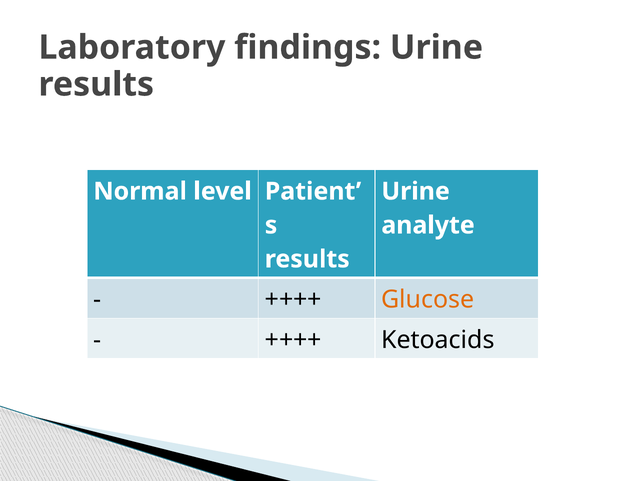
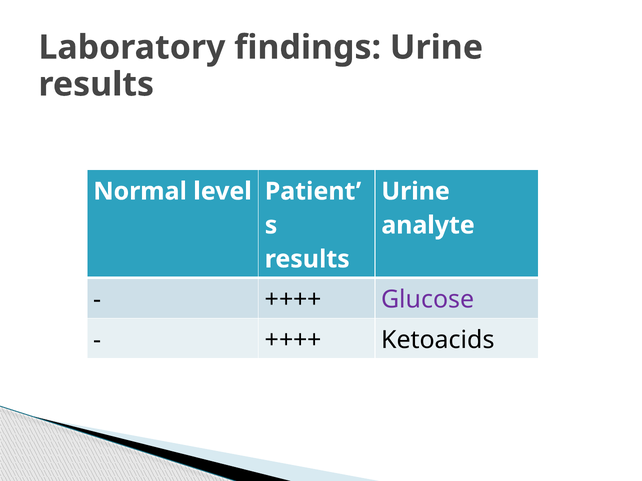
Glucose colour: orange -> purple (428, 300)
